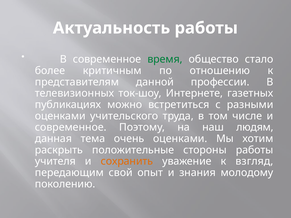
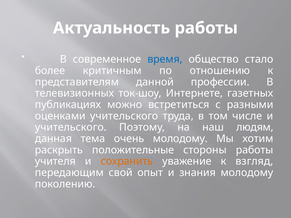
время colour: green -> blue (165, 59)
современное: современное -> учительского (71, 127)
очень оценками: оценками -> молодому (180, 139)
